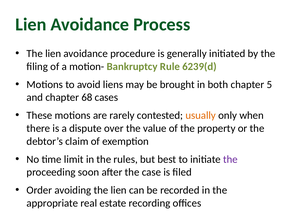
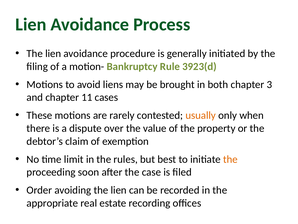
6239(d: 6239(d -> 3923(d (199, 66)
5: 5 -> 3 (269, 84)
68: 68 -> 11 (87, 97)
the colour: purple -> orange (230, 159)
